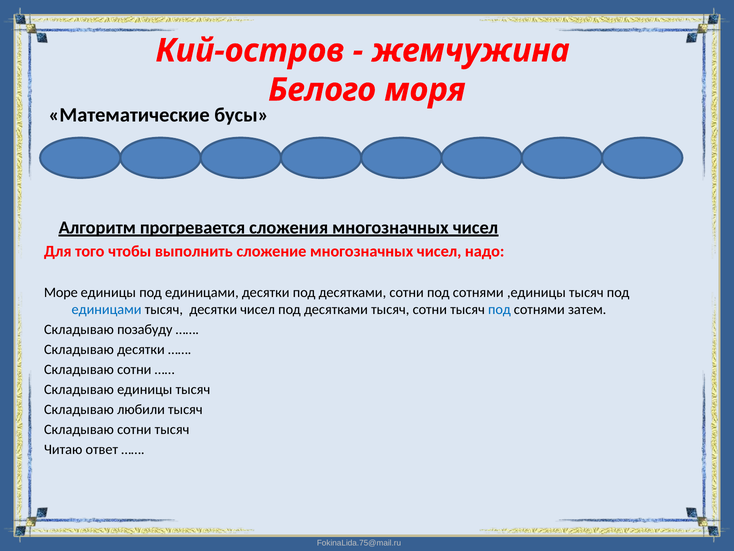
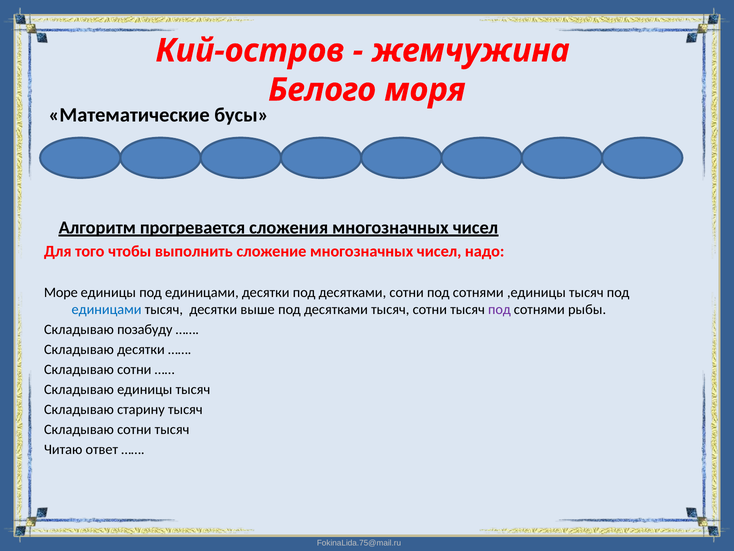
десятки чисел: чисел -> выше (258, 309)
под colour: blue -> purple (499, 309)
затем: затем -> рыбы (587, 309)
любили: любили -> старину (141, 409)
